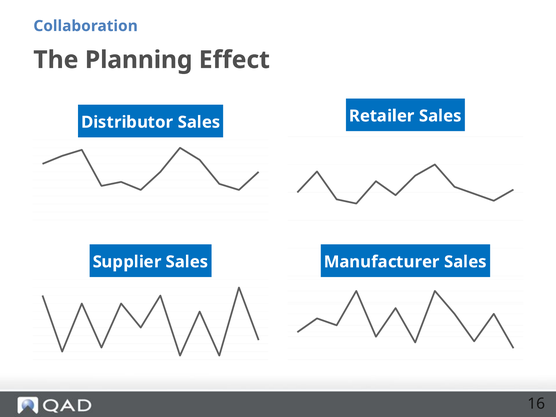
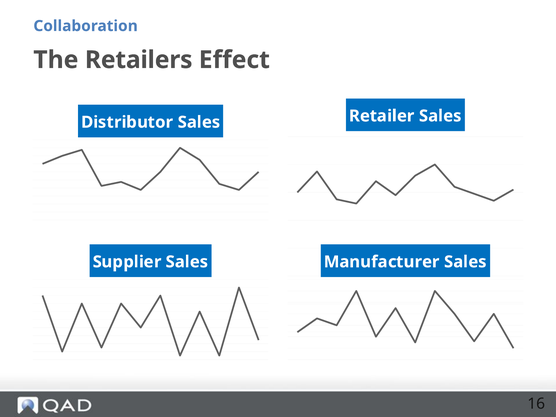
Planning: Planning -> Retailers (139, 60)
